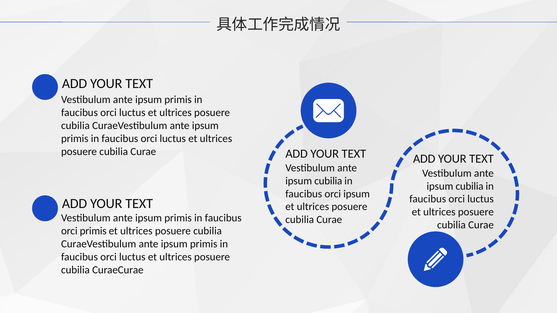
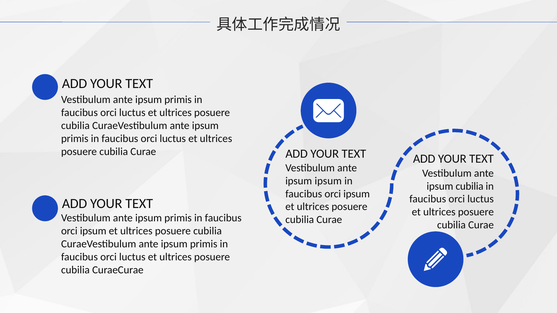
cubilia: cubilia -> ipsum (328, 181)
primis: primis -> ipsum (93, 231)
